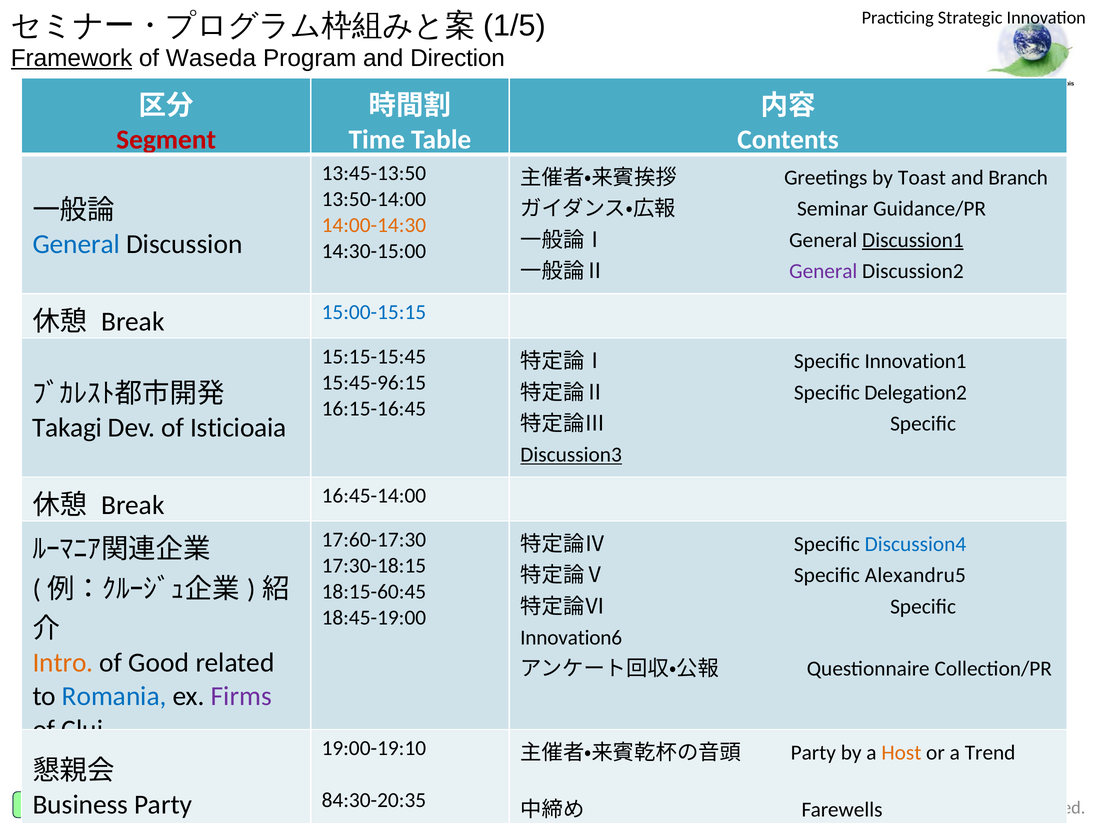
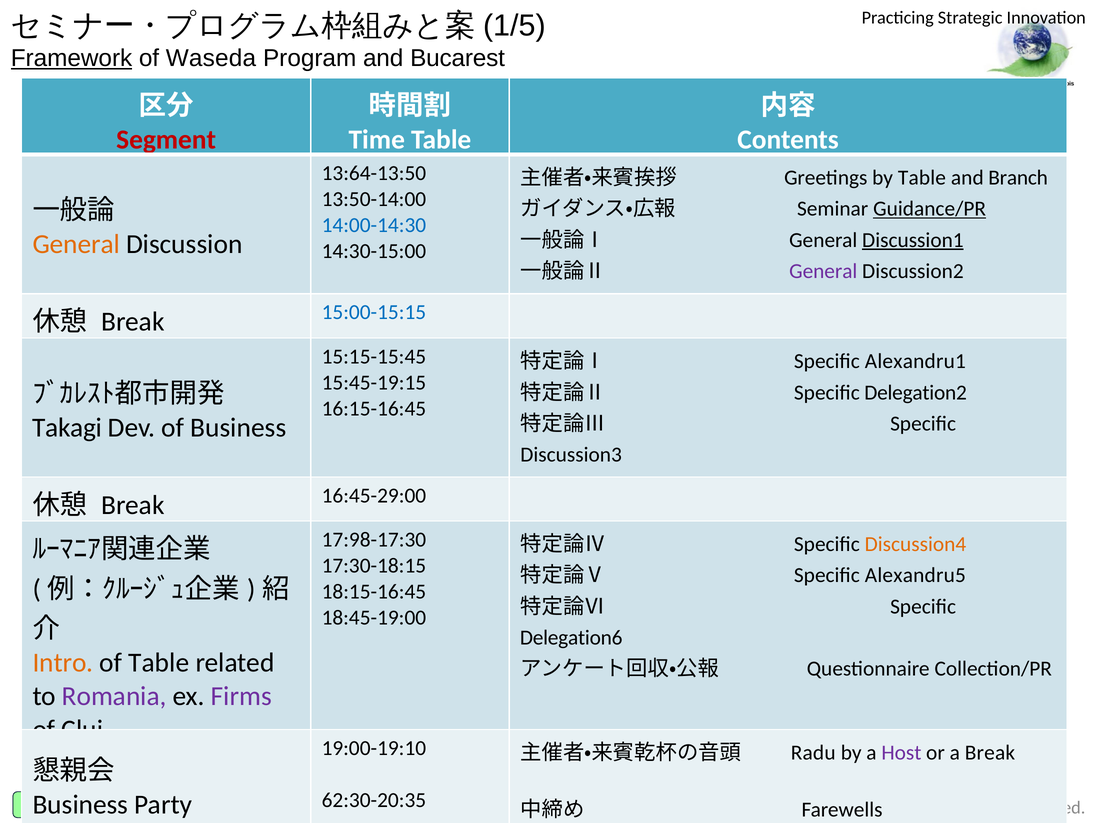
Direction: Direction -> Bucarest (458, 58)
13:45-13:50: 13:45-13:50 -> 13:64-13:50 (374, 173)
by Toast: Toast -> Table (922, 178)
Guidance/PR underline: none -> present (930, 209)
14:00-14:30 colour: orange -> blue (374, 225)
General colour: blue -> orange (76, 244)
Innovation1: Innovation1 -> Alexandru1 (915, 361)
15:45-96:15: 15:45-96:15 -> 15:45-19:15 (374, 383)
of Isticioaia: Isticioaia -> Business (238, 428)
Discussion3 underline: present -> none (571, 455)
16:45-14:00: 16:45-14:00 -> 16:45-29:00 (374, 496)
17:60-17:30: 17:60-17:30 -> 17:98-17:30 (374, 540)
Discussion4 colour: blue -> orange (915, 544)
18:15-60:45: 18:15-60:45 -> 18:15-16:45 (374, 592)
Innovation6: Innovation6 -> Delegation6 (571, 637)
of Good: Good -> Table (159, 662)
Romania colour: blue -> purple (114, 696)
Party: Party -> Radu (813, 753)
Host colour: orange -> purple (901, 753)
a Trend: Trend -> Break (990, 753)
84:30-20:35: 84:30-20:35 -> 62:30-20:35 (374, 800)
